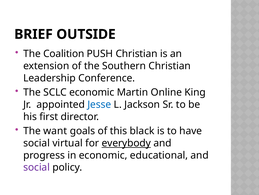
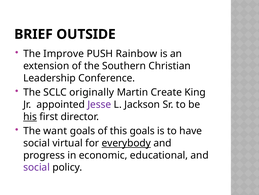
Coalition: Coalition -> Improve (64, 54)
PUSH Christian: Christian -> Rainbow (137, 54)
SCLC economic: economic -> originally (92, 92)
Online: Online -> Create (166, 92)
Jesse colour: blue -> purple (99, 104)
his underline: none -> present (30, 116)
this black: black -> goals (142, 130)
